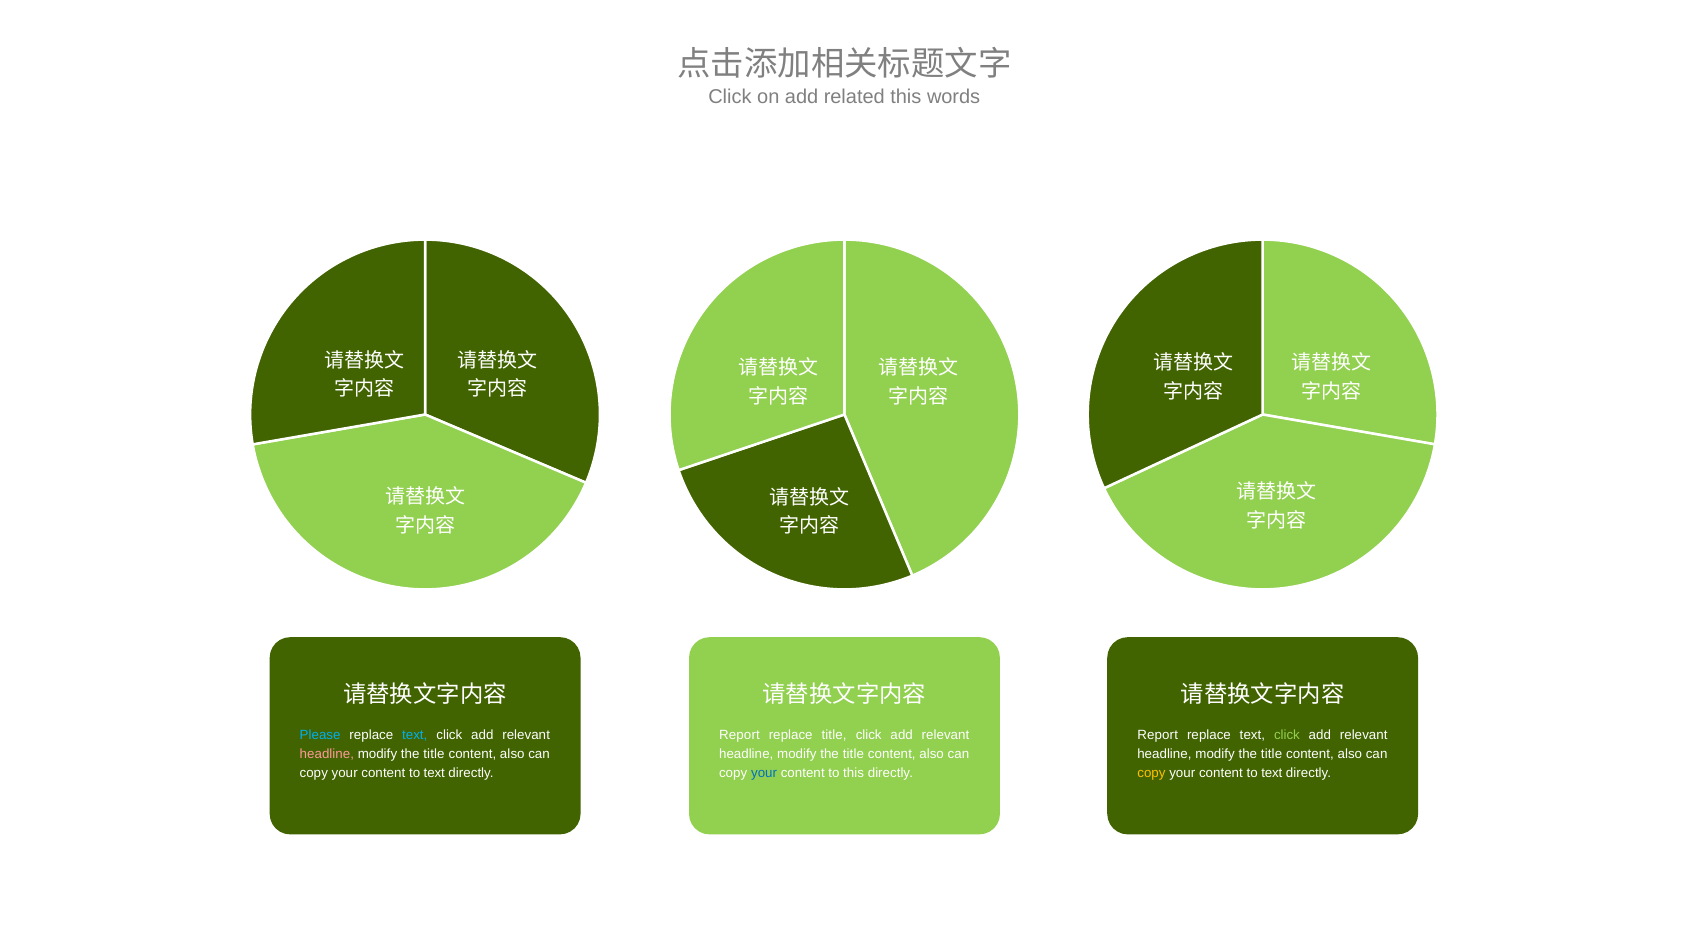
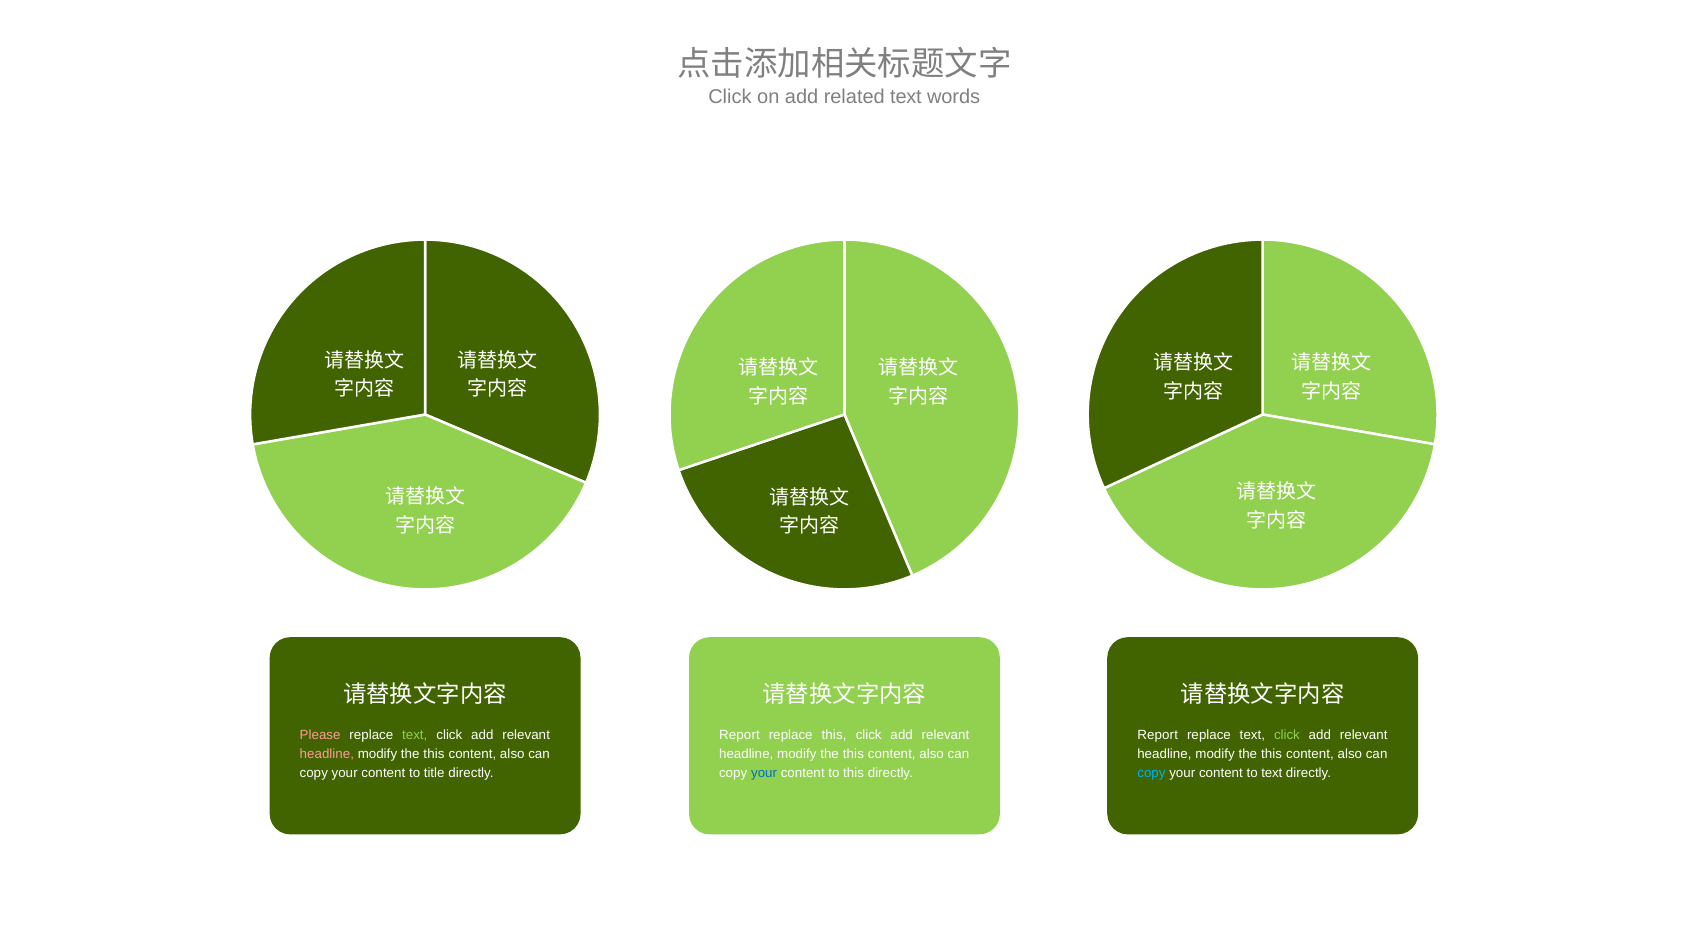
related this: this -> text (906, 96)
Please colour: light blue -> pink (320, 735)
text colour: light blue -> light green (415, 735)
replace title: title -> this (834, 735)
title: title -> this (434, 754)
title: title -> this (853, 754)
title: title -> this (1272, 754)
text: text -> title (434, 773)
copy colour: yellow -> light blue (1151, 773)
